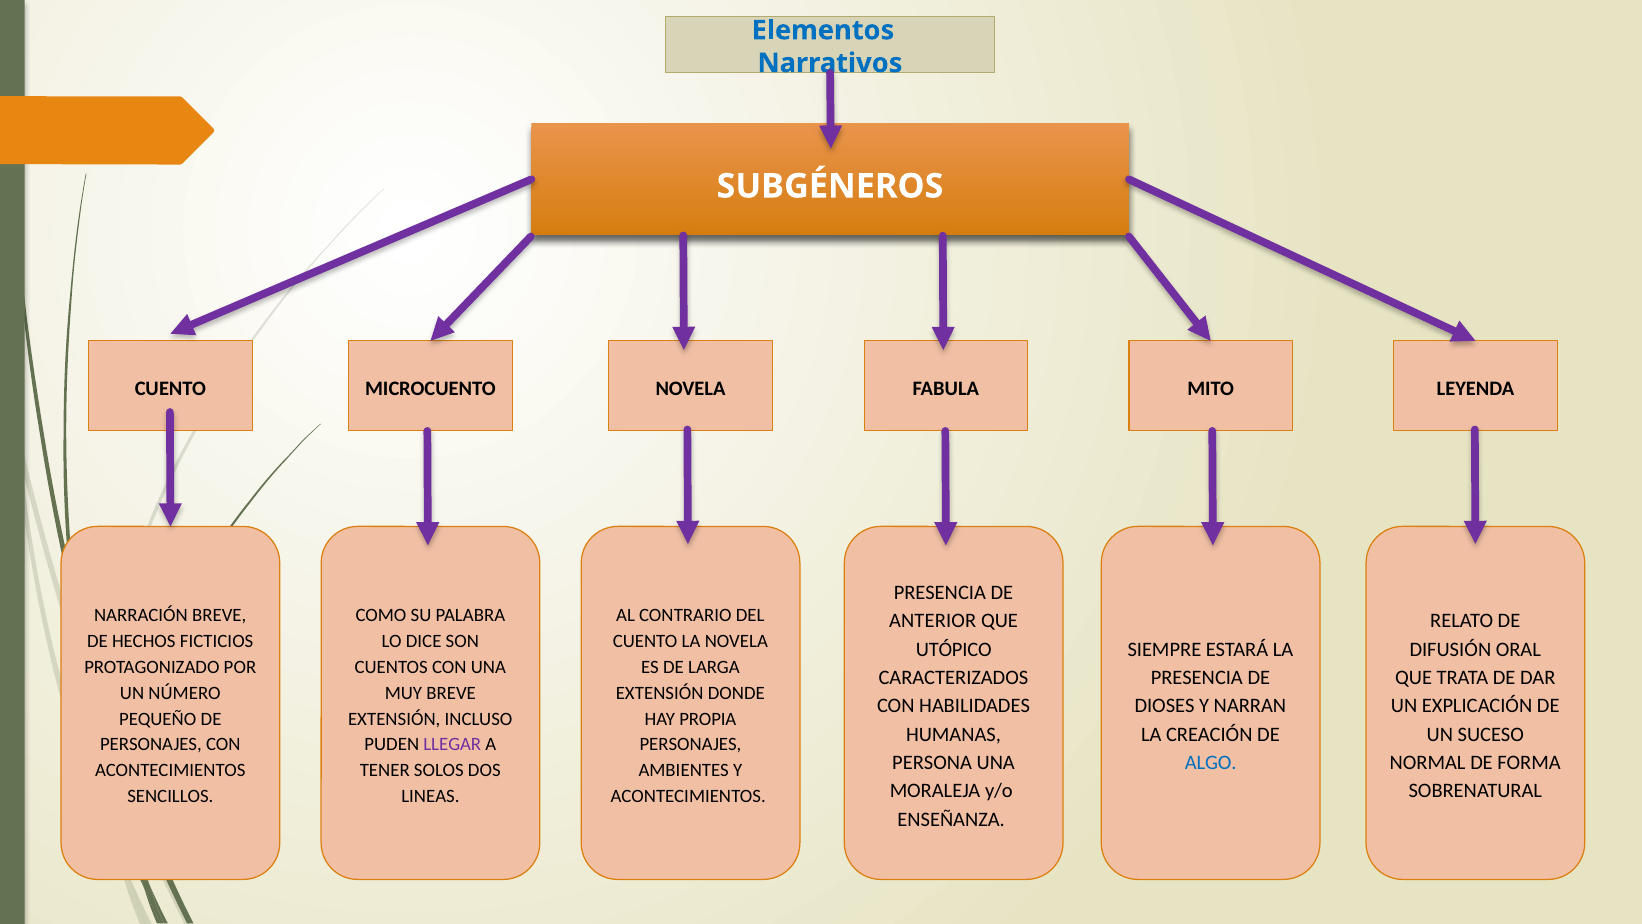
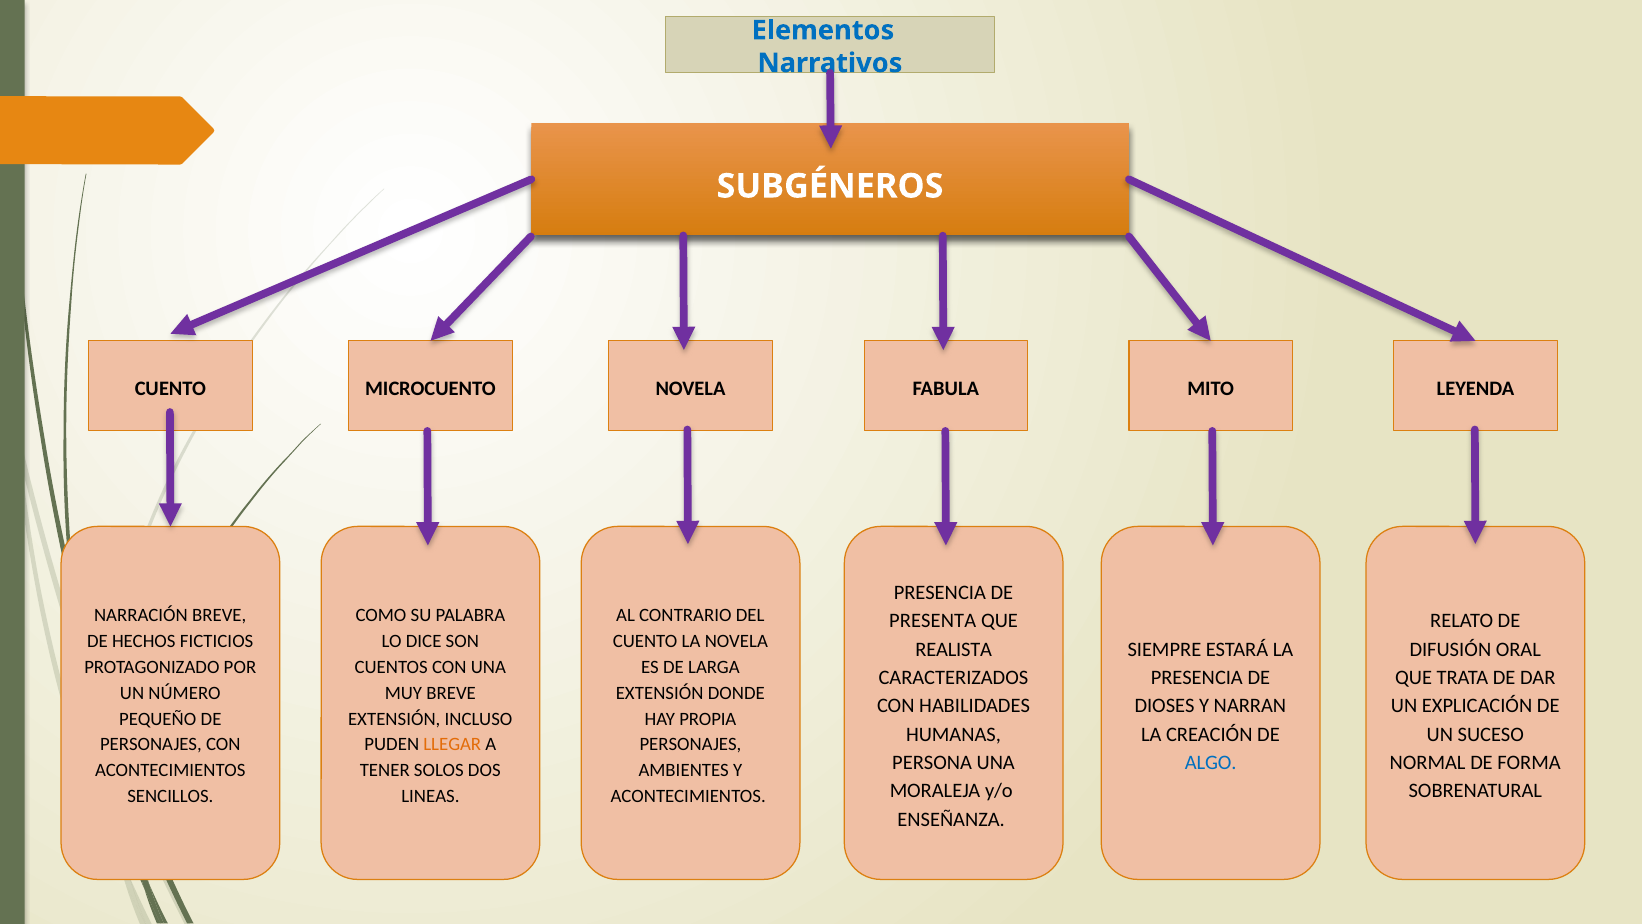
ANTERIOR: ANTERIOR -> PRESENTA (933, 621)
UTÓPICO: UTÓPICO -> REALISTA (954, 649)
LLEGAR colour: purple -> orange (452, 744)
